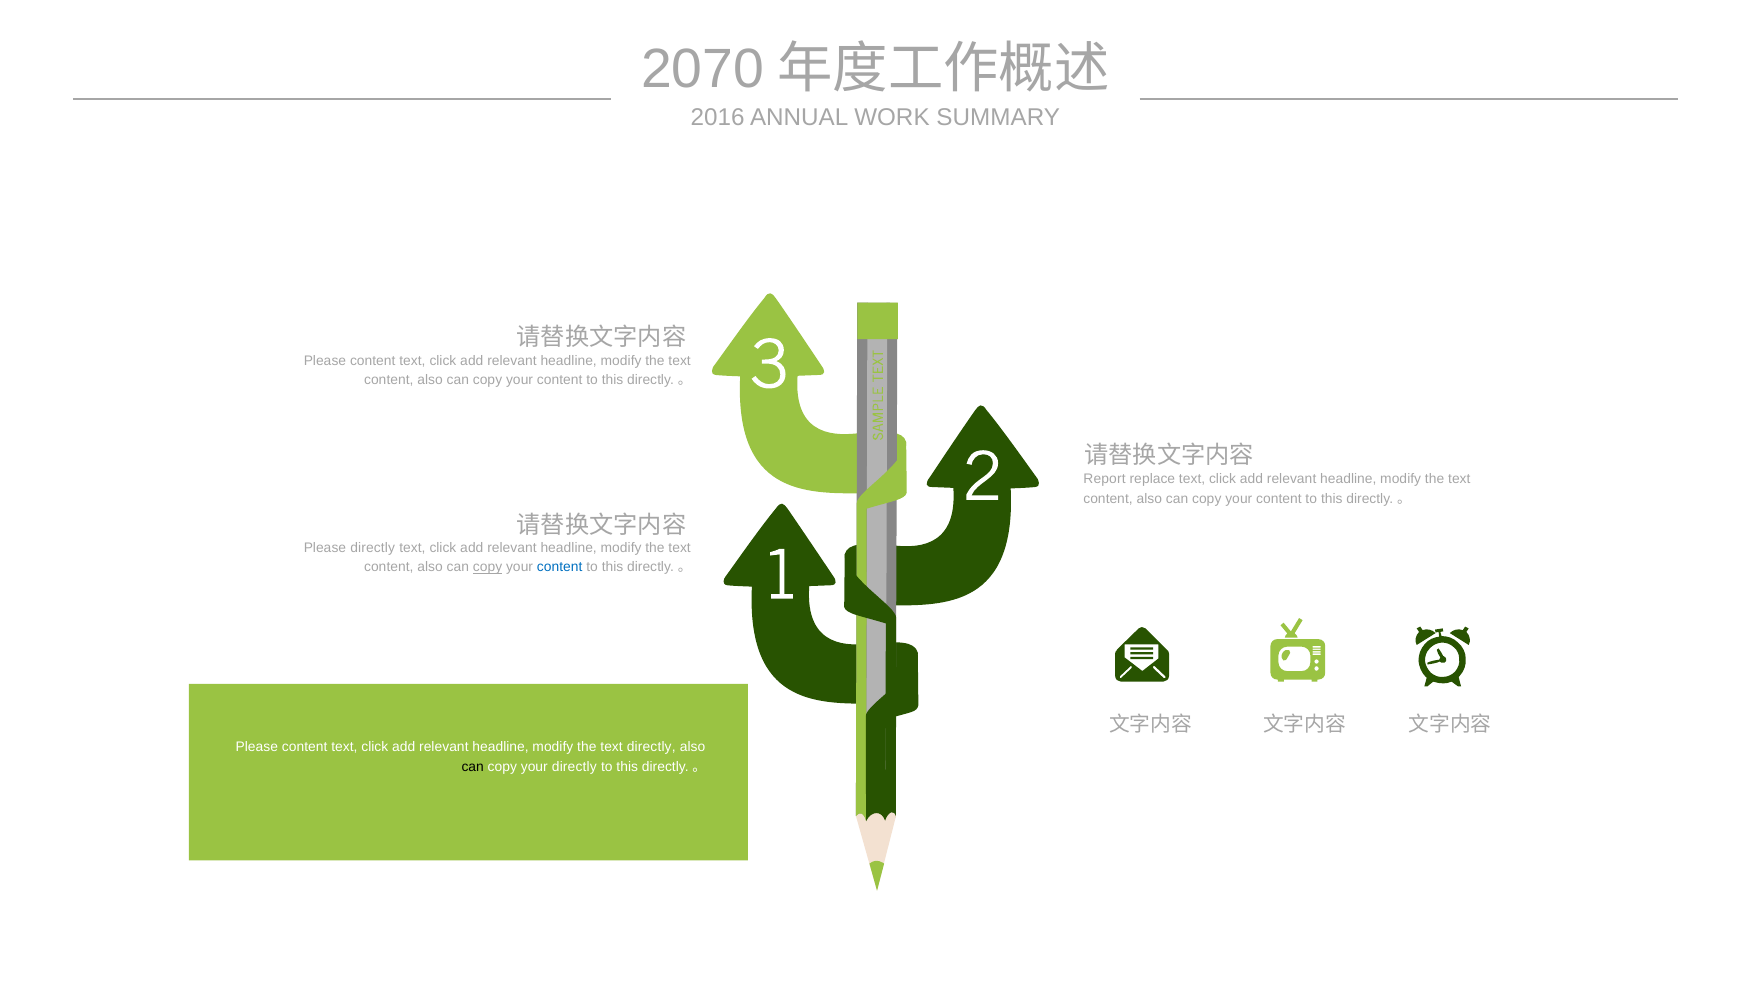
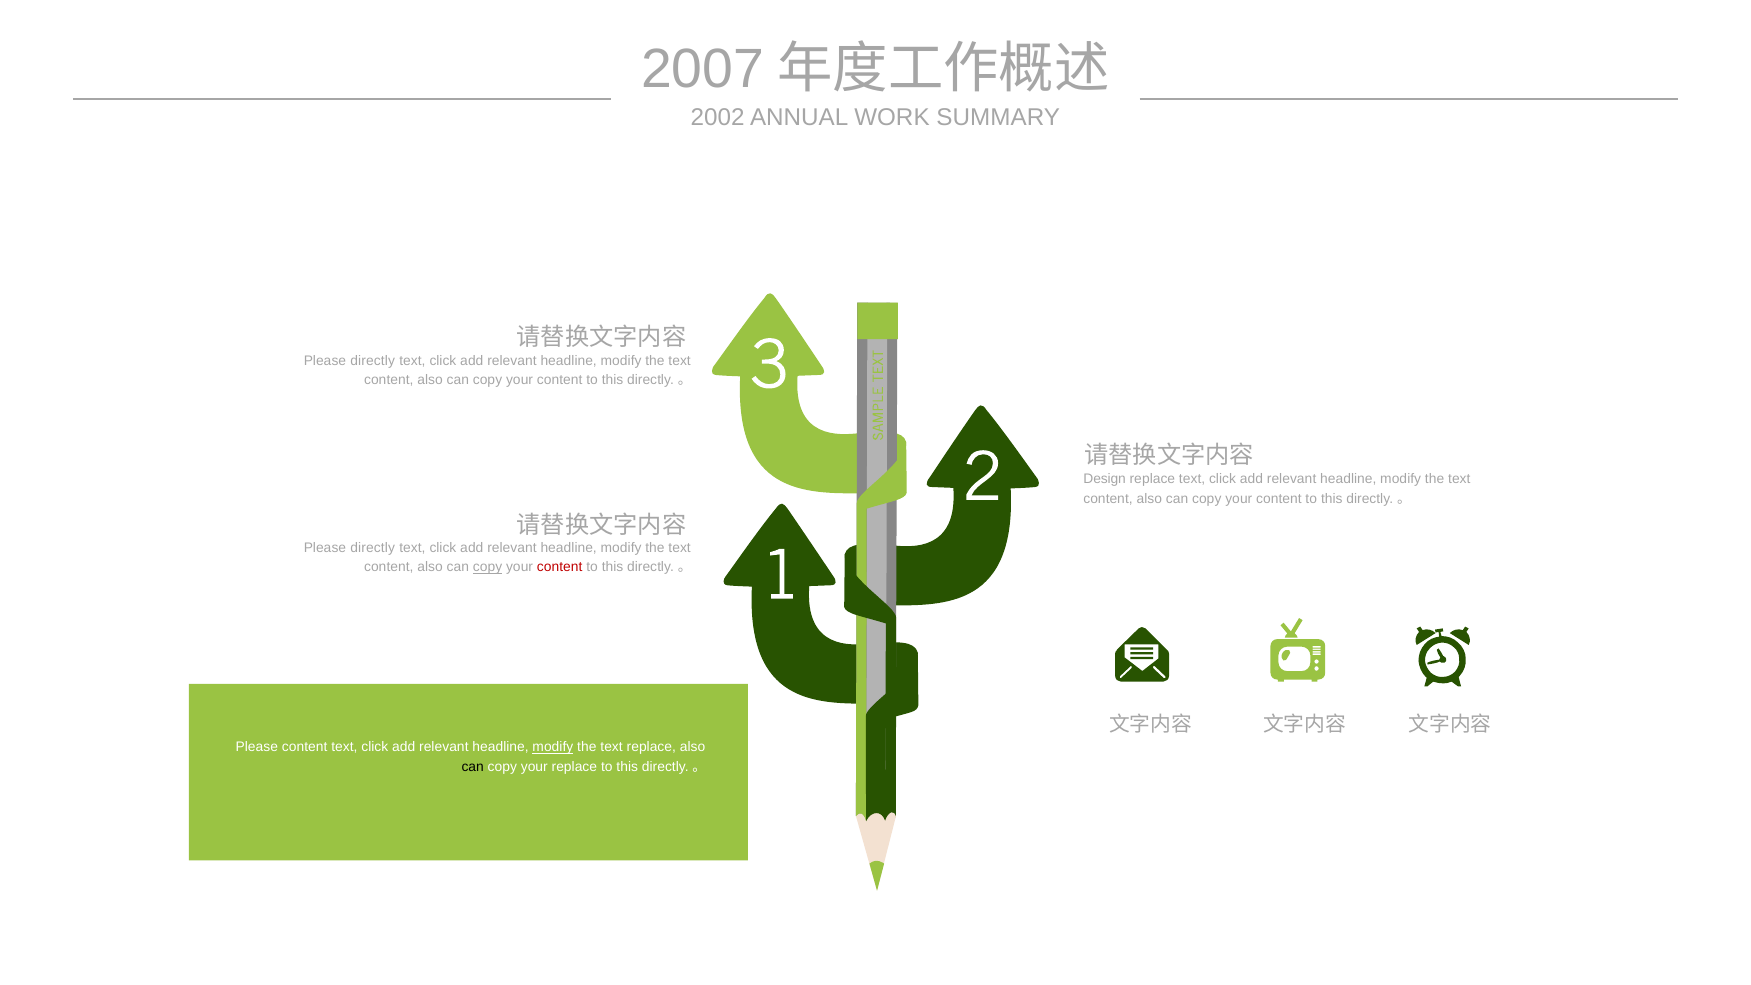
2070: 2070 -> 2007 (703, 69)
2016: 2016 -> 2002 (718, 118)
content: content -> directly (373, 361)
Report: Report -> Design (1105, 479)
content colour: blue -> red (560, 567)
modify underline: none -> present (553, 747)
text directly: directly -> replace (651, 747)
your directly: directly -> replace (574, 767)
